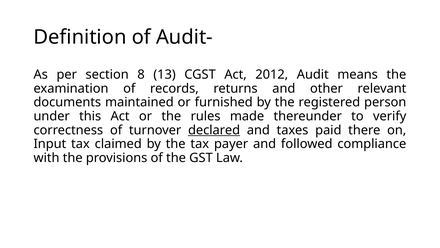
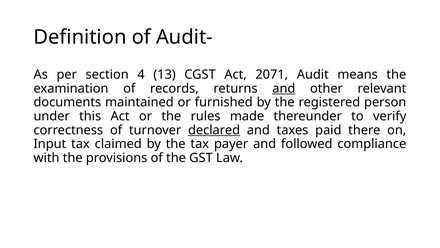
8: 8 -> 4 (141, 74)
2012: 2012 -> 2071 (272, 74)
and underline: none -> present (284, 88)
